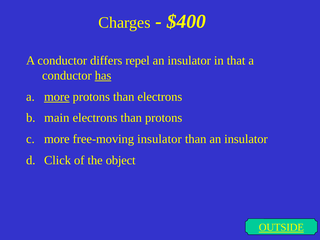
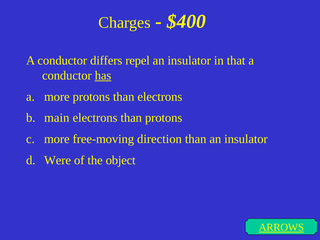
more underline: present -> none (57, 97)
free-moving insulator: insulator -> direction (159, 139)
Click: Click -> Were (58, 160)
OUTSIDE: OUTSIDE -> ARROWS (281, 227)
